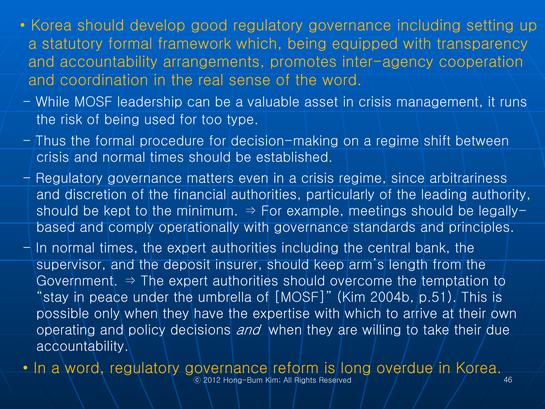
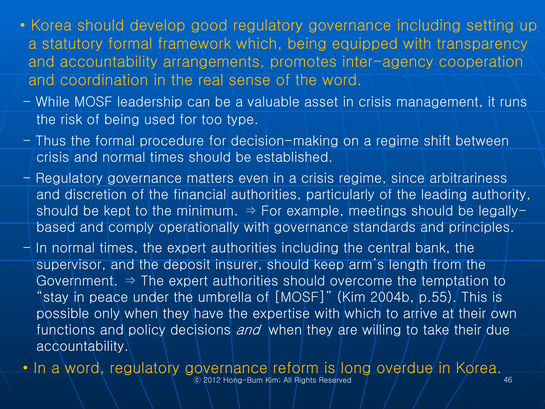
p.51: p.51 -> p.55 (438, 297)
operating: operating -> functions (66, 330)
